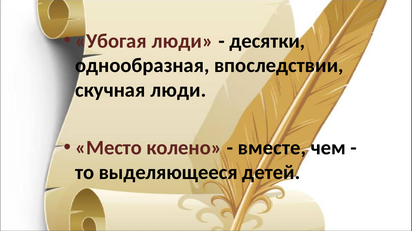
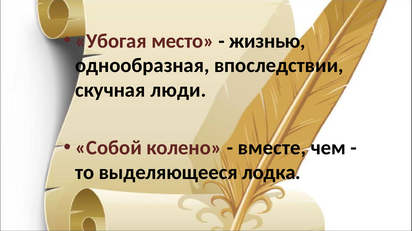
Убогая люди: люди -> место (183, 41)
десятки: десятки -> жизнью (267, 41)
Место: Место -> Собой (109, 148)
детей: детей -> лодка (271, 173)
